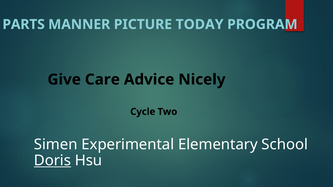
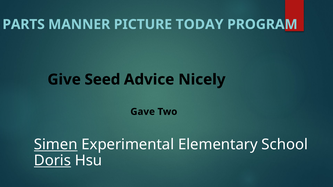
Care: Care -> Seed (102, 80)
Cycle: Cycle -> Gave (143, 112)
Simen underline: none -> present (56, 145)
